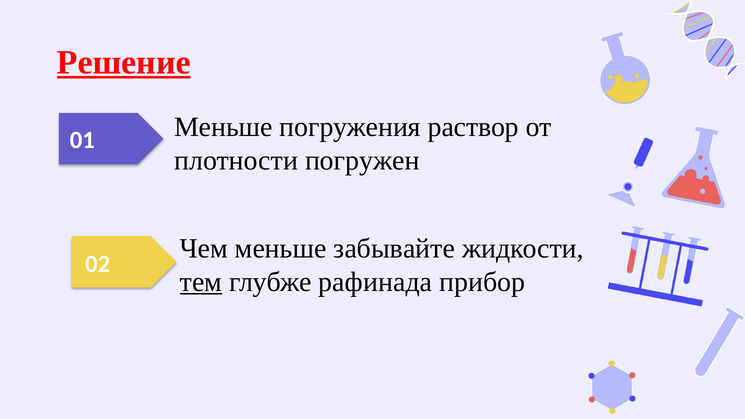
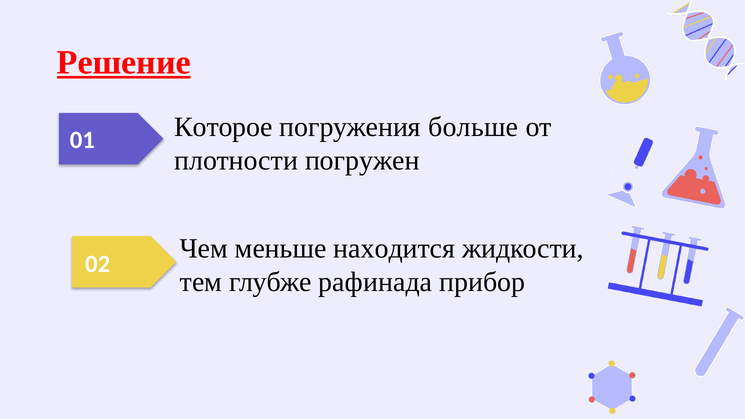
Меньше: Меньше -> Которое (223, 127)
раствор: раствор -> больше (473, 127)
забывайте: забывайте -> находится (394, 248)
тем underline: present -> none (201, 282)
